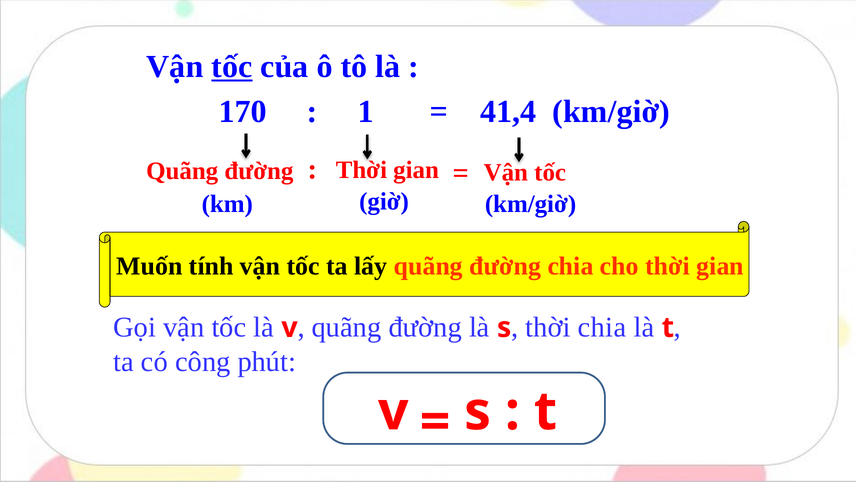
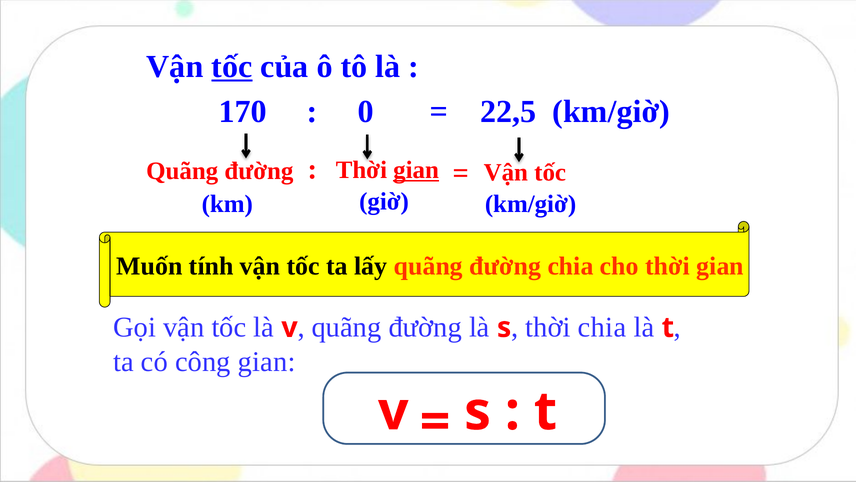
1: 1 -> 0 (366, 112)
41,4: 41,4 -> 22,5 (508, 112)
gian underline: none -> present (416, 170)
công phút: phút -> gian (267, 361)
